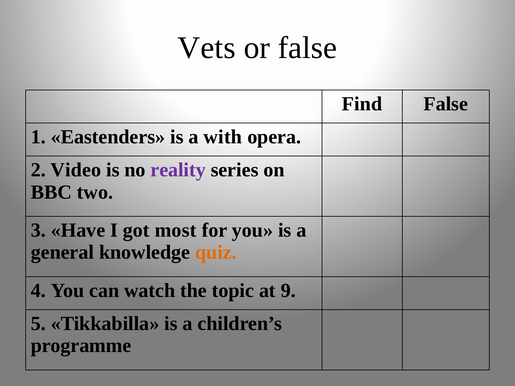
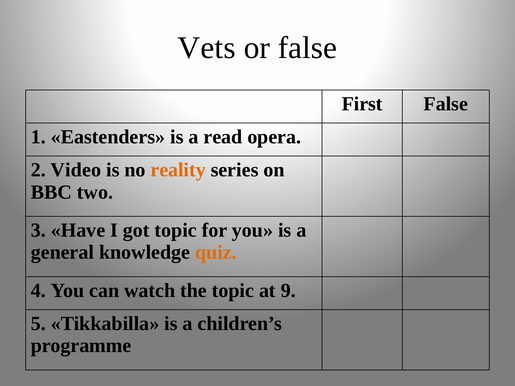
Find: Find -> First (362, 104)
with: with -> read (223, 137)
reality colour: purple -> orange (178, 170)
got most: most -> topic (176, 230)
